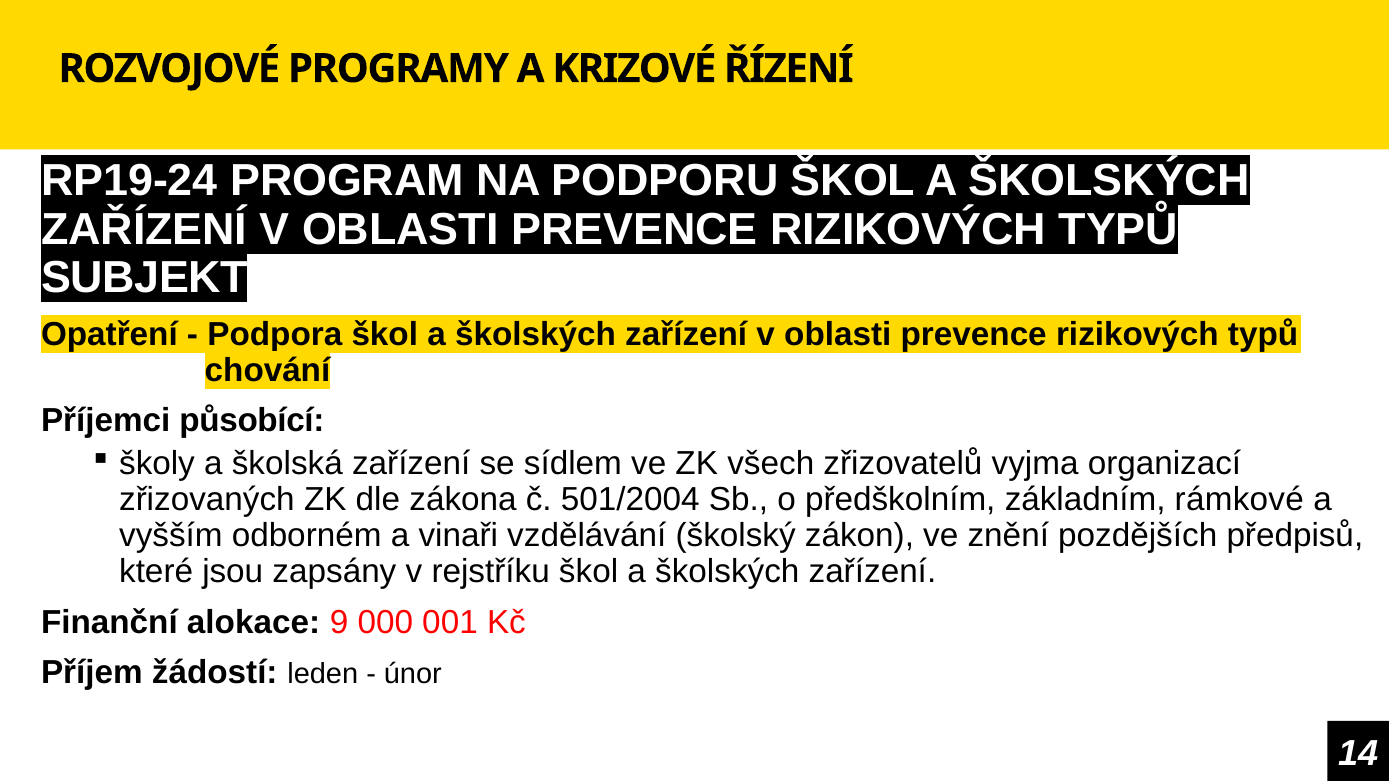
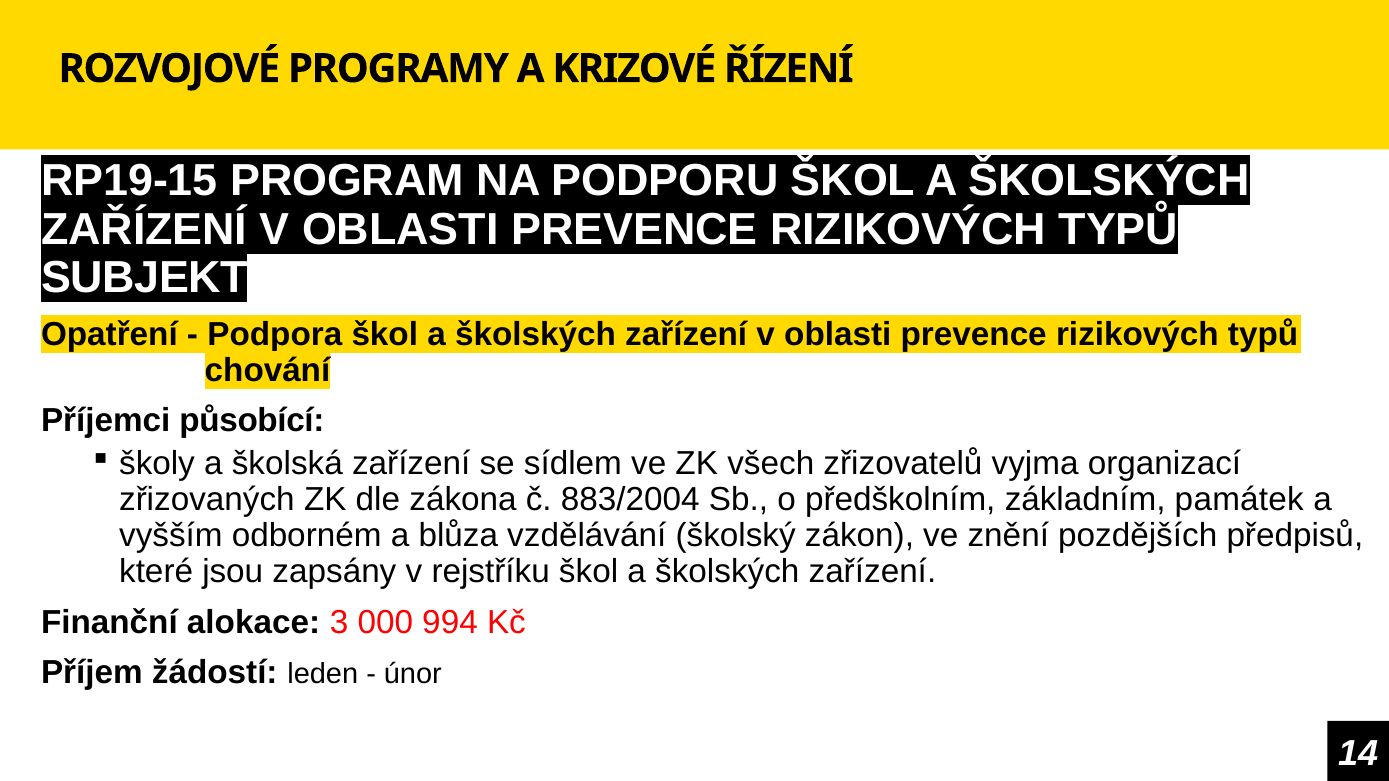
RP19-24: RP19-24 -> RP19-15 (129, 181)
501/2004: 501/2004 -> 883/2004 (630, 500)
rámkové: rámkové -> památek (1239, 500)
vinaři: vinaři -> blůza (458, 536)
9: 9 -> 3 (339, 622)
001: 001 -> 994 (450, 622)
